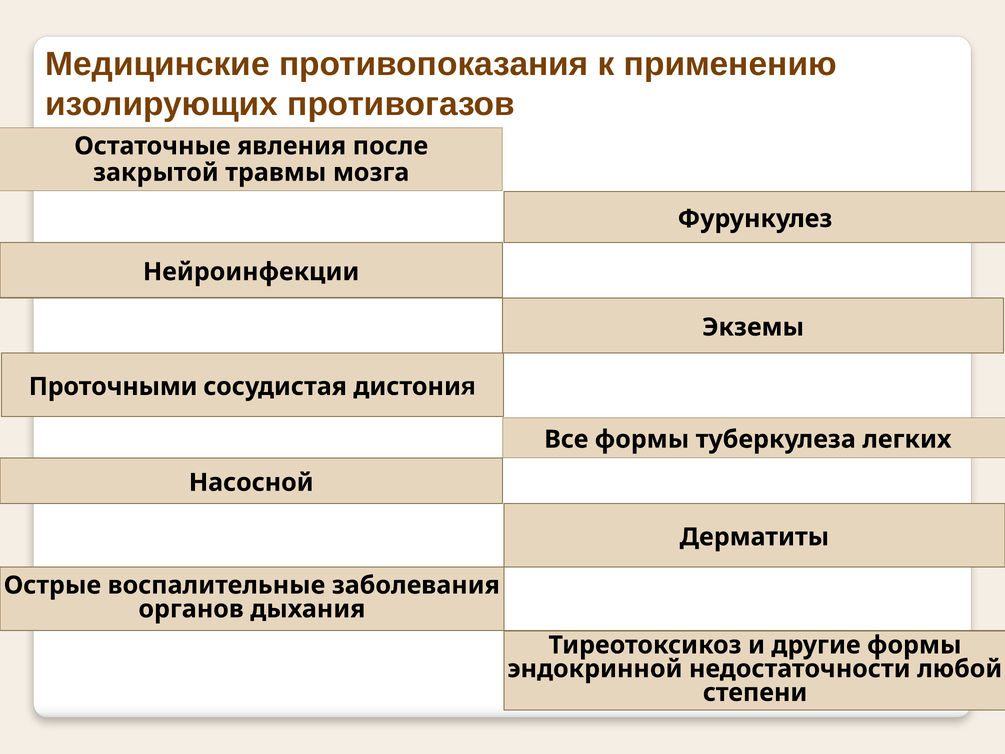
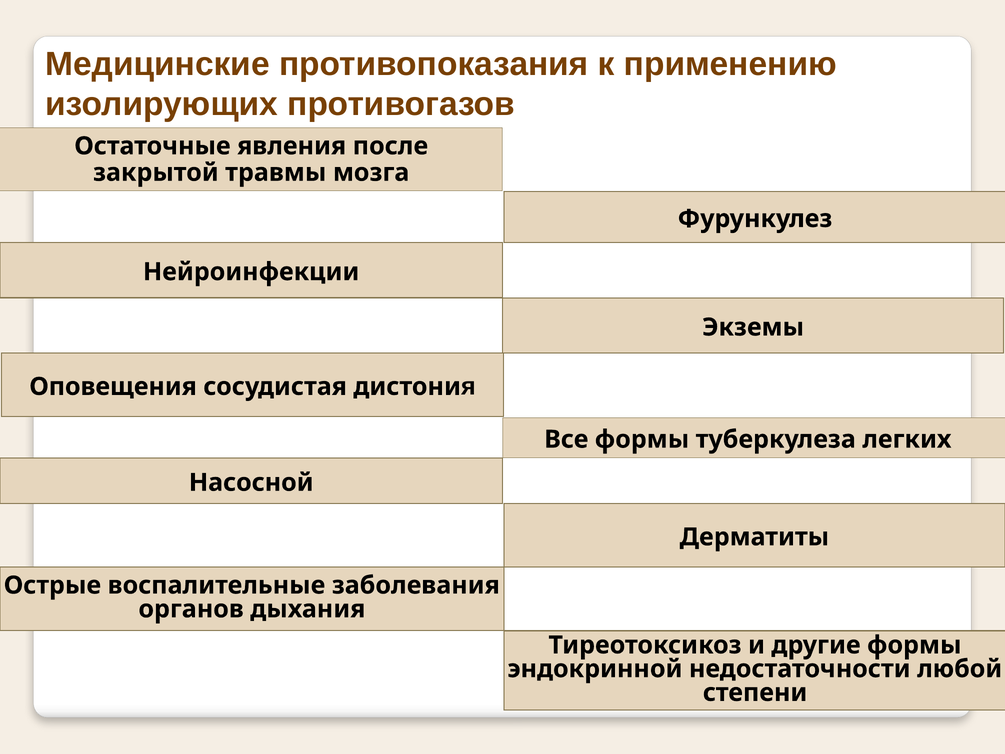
Проточными: Проточными -> Оповещения (113, 387)
